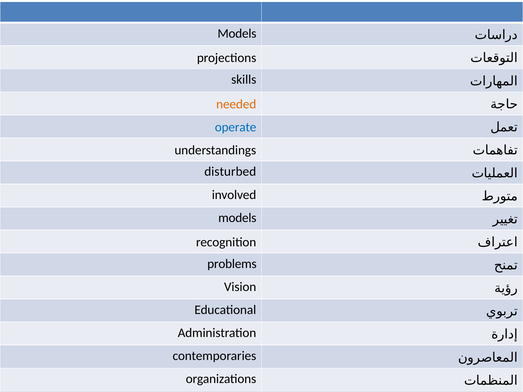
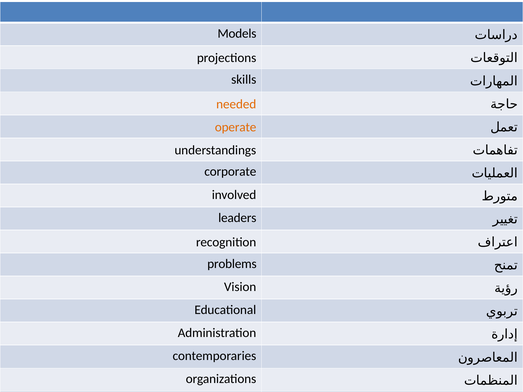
operate colour: blue -> orange (236, 127)
disturbed: disturbed -> corporate (230, 172)
models: models -> leaders (237, 218)
